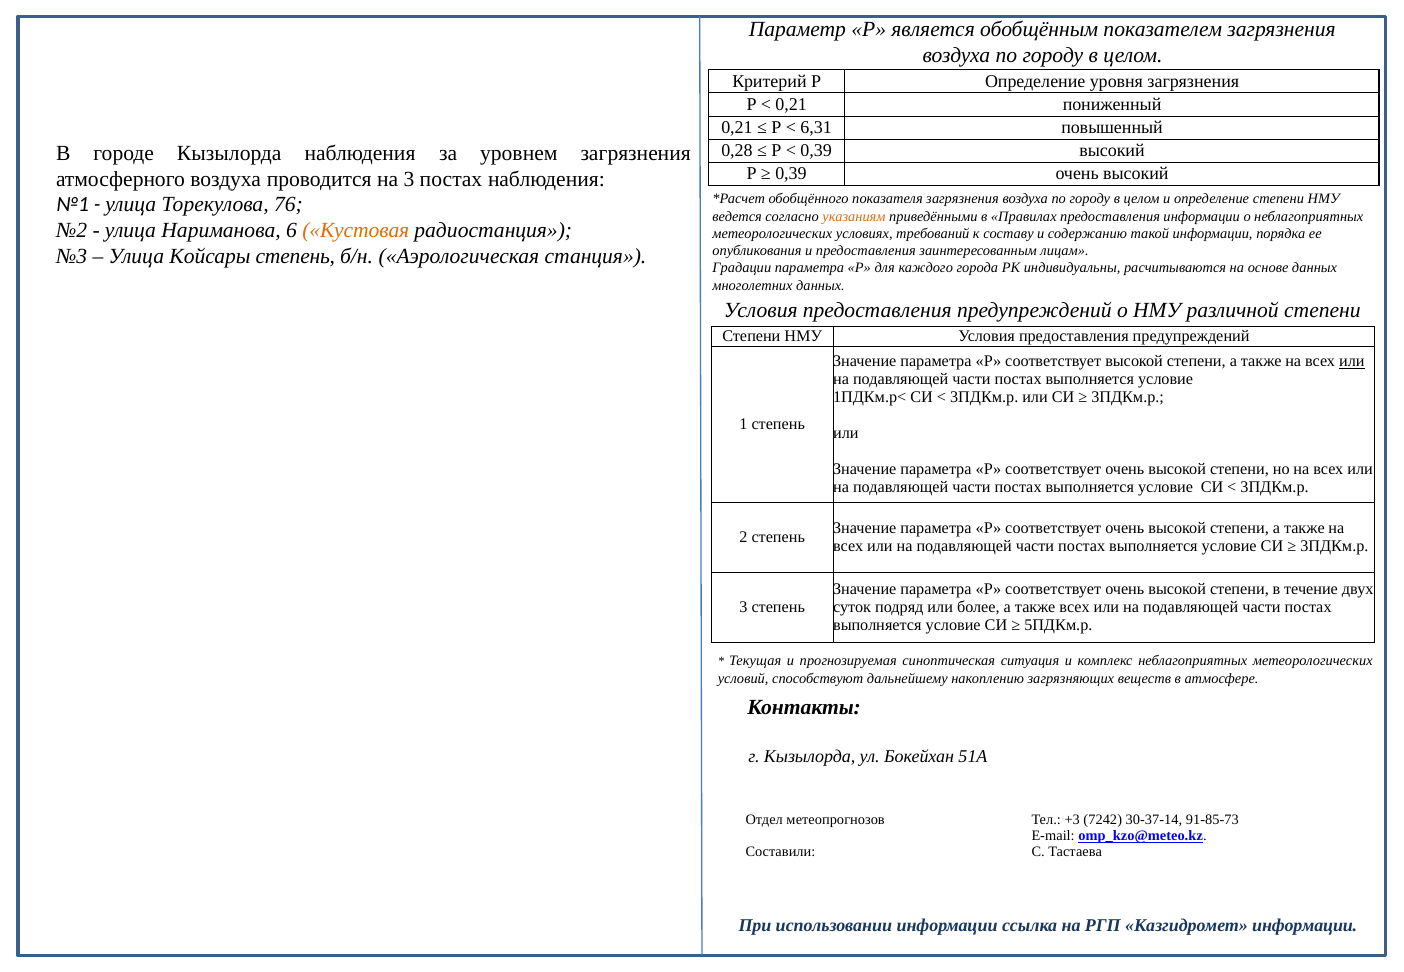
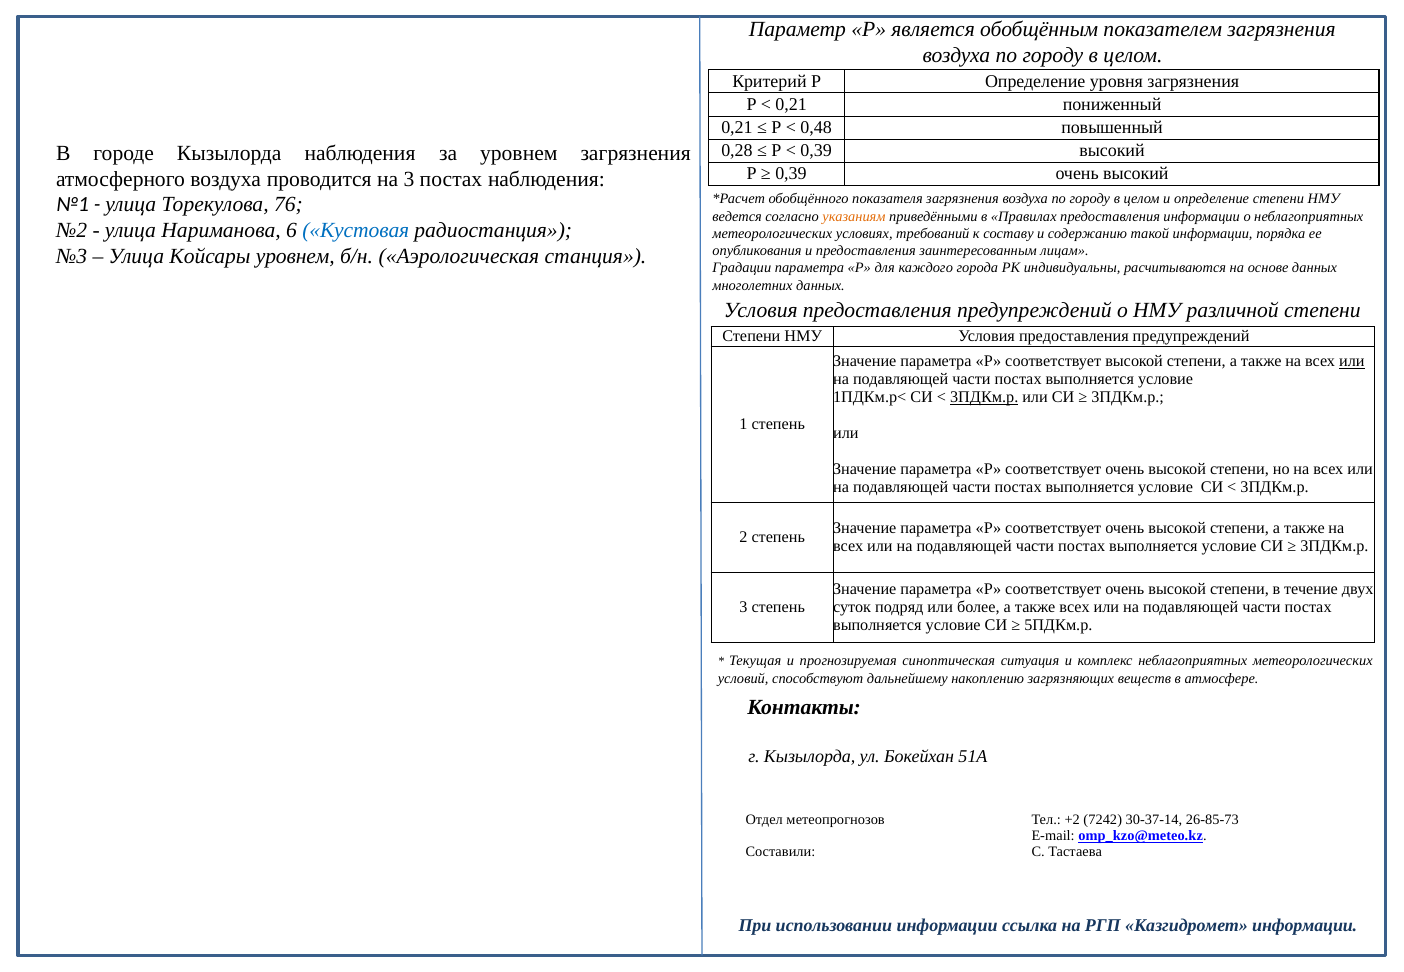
6,31: 6,31 -> 0,48 (816, 127)
Кустовая colour: orange -> blue (356, 231)
Койсары степень: степень -> уровнем (295, 257)
3ПДКм.р underline: none -> present (984, 397)
+3: +3 -> +2 (1072, 820)
91-85-73: 91-85-73 -> 26-85-73 (1212, 820)
